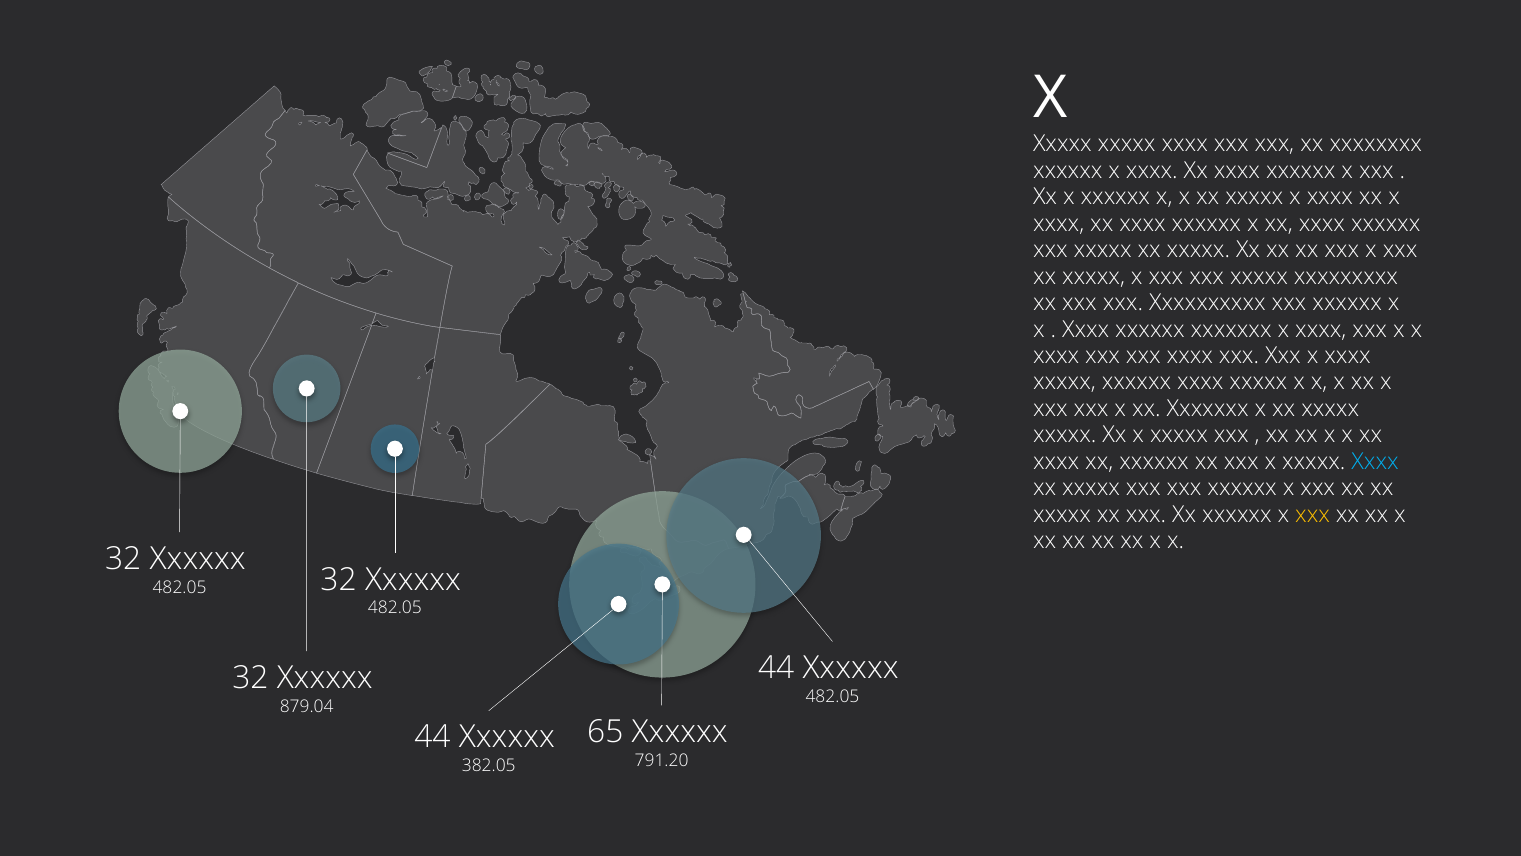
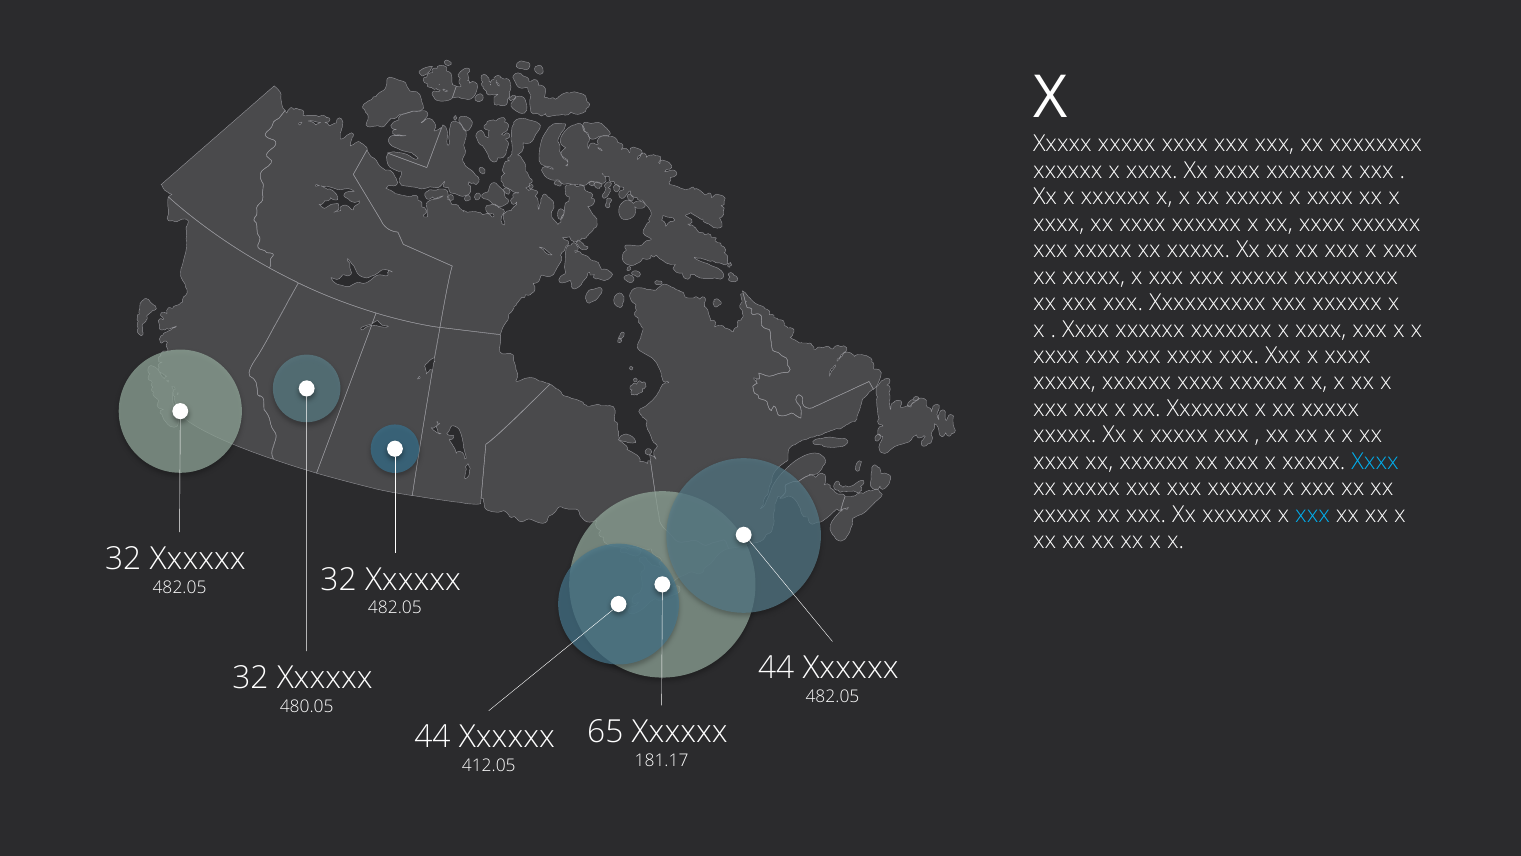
xxx colour: yellow -> light blue (1313, 514)
879.04: 879.04 -> 480.05 (307, 706)
791.20: 791.20 -> 181.17 (662, 760)
382.05: 382.05 -> 412.05 (489, 766)
